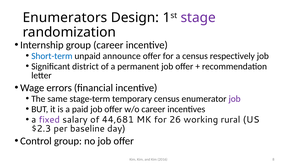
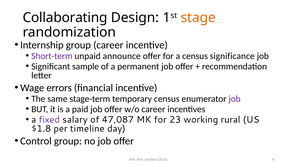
Enumerators: Enumerators -> Collaborating (65, 18)
stage colour: purple -> orange (198, 18)
Short-term colour: blue -> purple (52, 56)
respectively: respectively -> significance (232, 56)
district: district -> sample (86, 66)
44,681: 44,681 -> 47,087 (118, 120)
26: 26 -> 23 (175, 120)
$2.3: $2.3 -> $1.8 (41, 129)
baseline: baseline -> timeline (87, 129)
